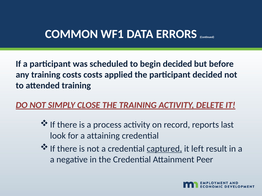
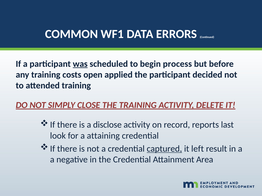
was underline: none -> present (80, 64)
begin decided: decided -> process (177, 64)
costs costs: costs -> open (93, 75)
process: process -> disclose (107, 125)
Peer: Peer -> Area (205, 160)
